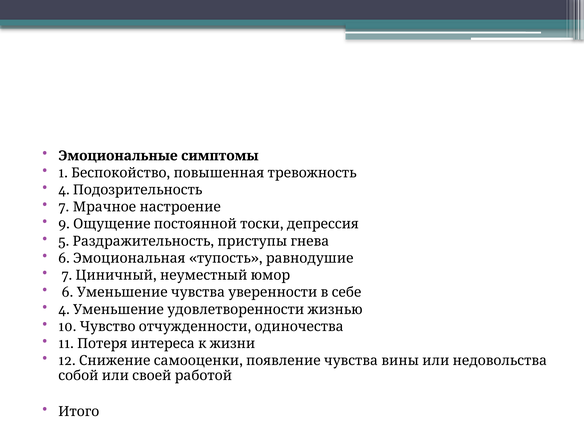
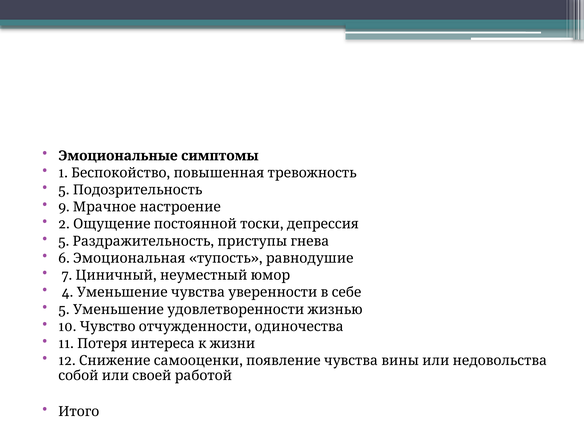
4: 4 -> 5 (64, 190)
7: 7 -> 9 (64, 207)
9: 9 -> 2 (64, 224)
6: 6 -> 4 (68, 292)
4: 4 -> 5 (64, 310)
